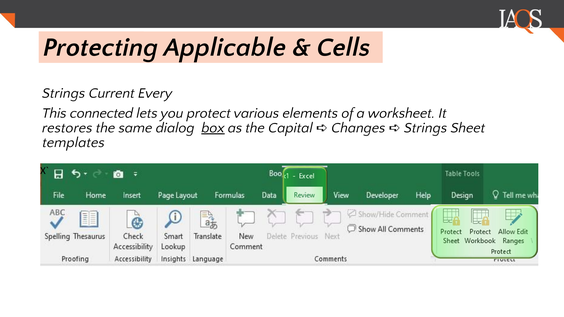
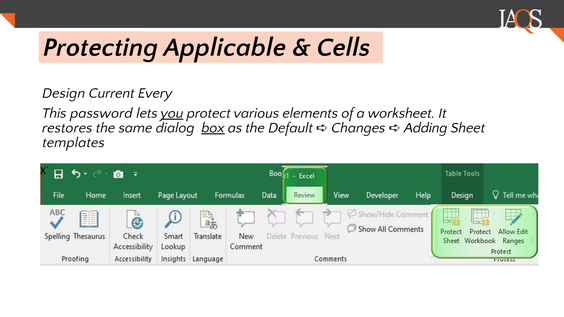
Strings: Strings -> Design (64, 93)
connected: connected -> password (101, 113)
you underline: none -> present (172, 113)
Capital: Capital -> Default (291, 128)
Changes Strings: Strings -> Adding (426, 128)
